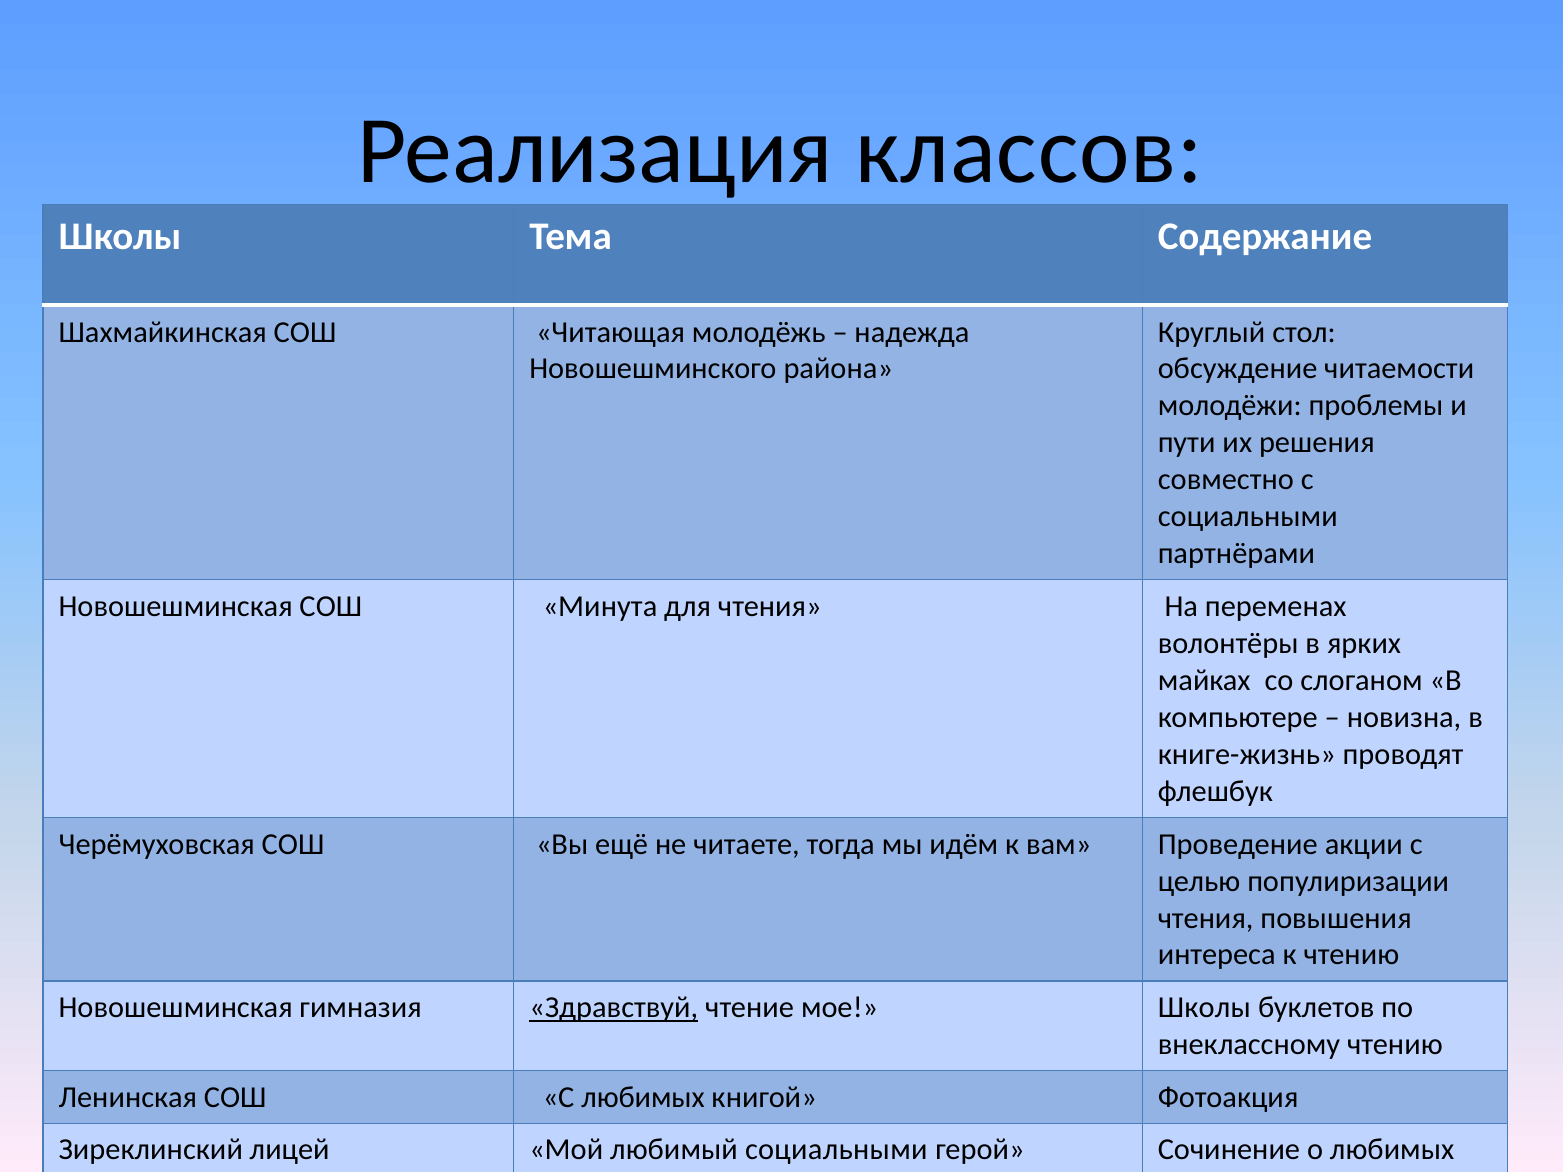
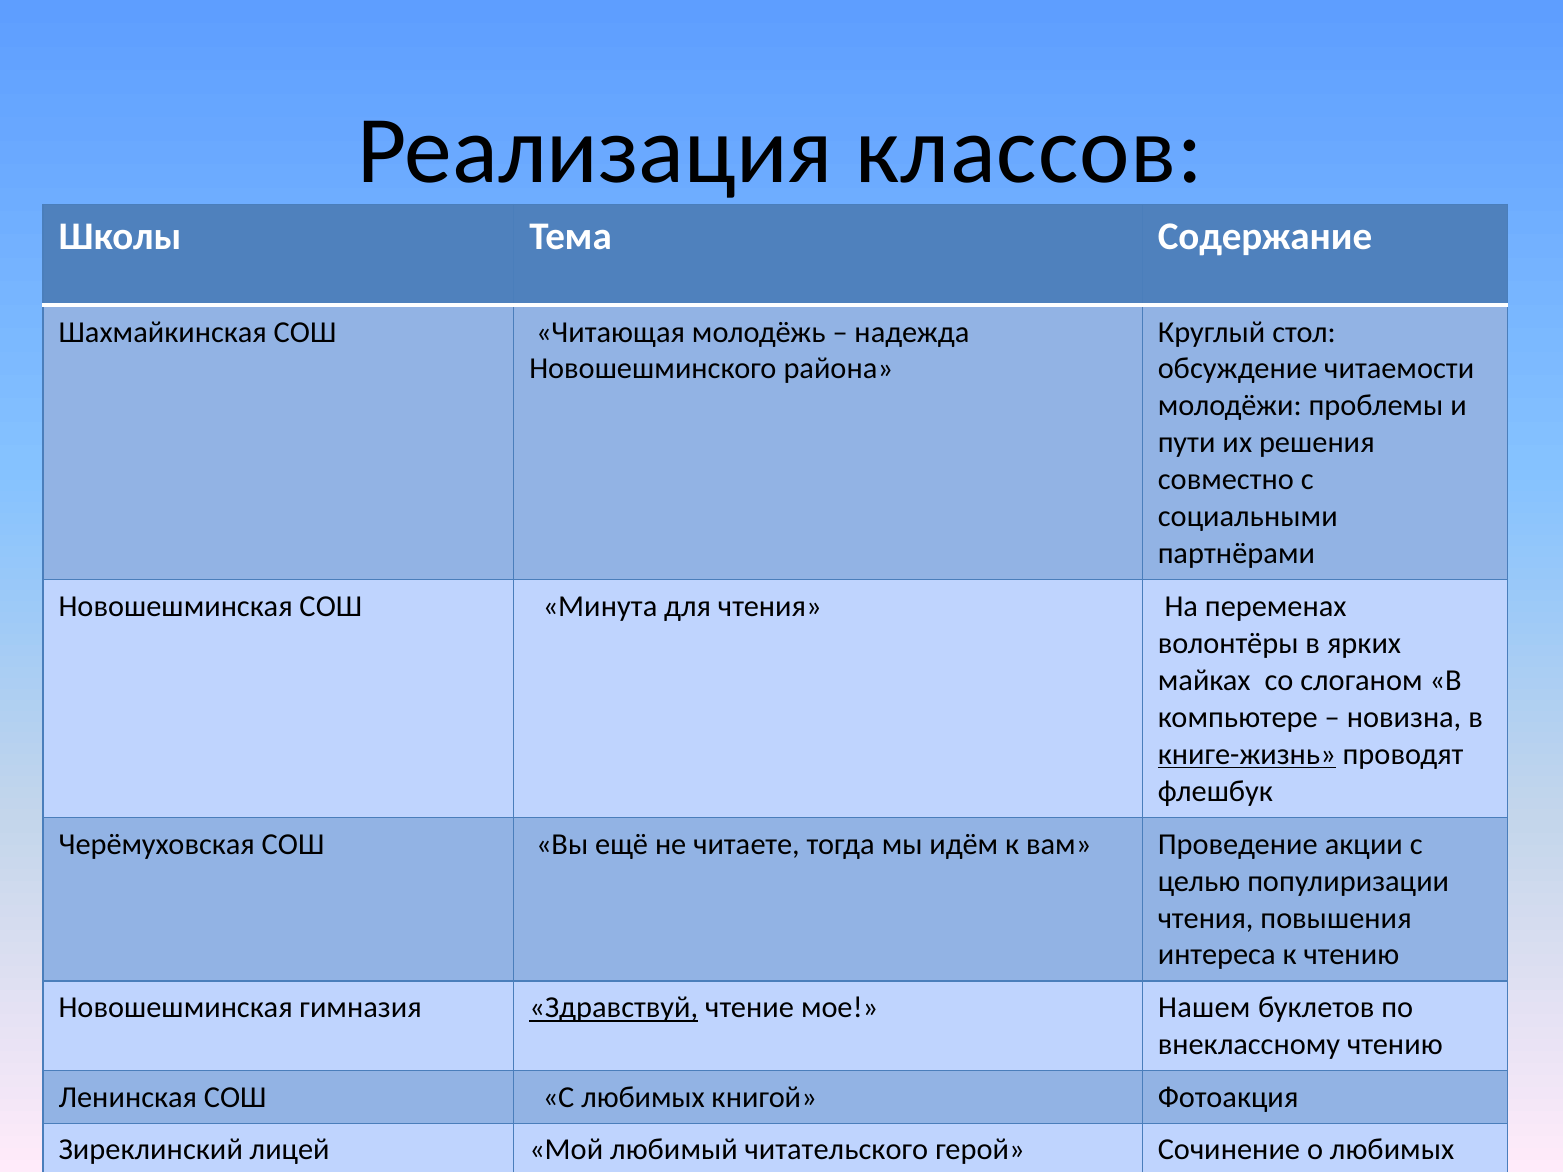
книге-жизнь underline: none -> present (1247, 755)
мое Школы: Школы -> Нашем (1204, 1008)
любимый социальными: социальными -> читательского (836, 1150)
